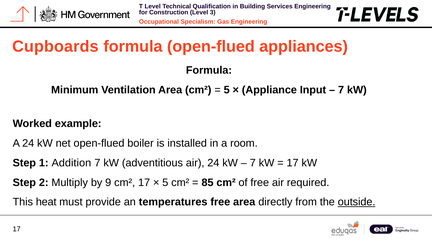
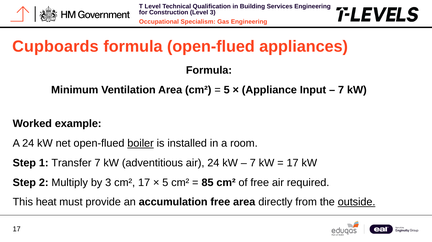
boiler underline: none -> present (141, 143)
Addition: Addition -> Transfer (71, 162)
by 9: 9 -> 3 (108, 182)
temperatures: temperatures -> accumulation (173, 202)
